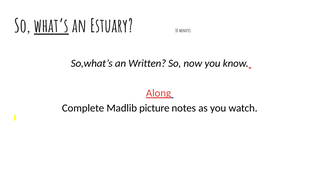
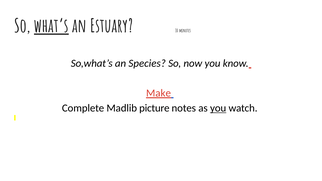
Written: Written -> Species (147, 63)
Along: Along -> Make (159, 93)
you underline: none -> present (218, 108)
